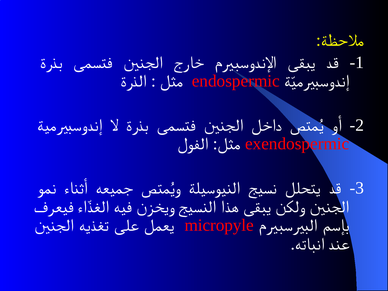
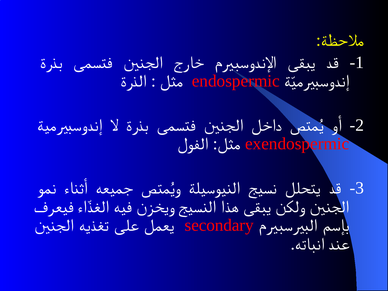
micropyle: micropyle -> secondary (219, 225)
